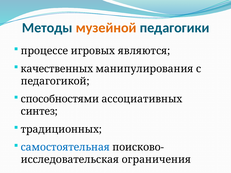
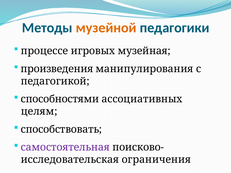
являются: являются -> музейная (144, 51)
качественных: качественных -> произведения (57, 69)
синтез: синтез -> целям (39, 112)
традиционных: традиционных -> способствовать (61, 130)
самостоятельная colour: blue -> purple (65, 147)
